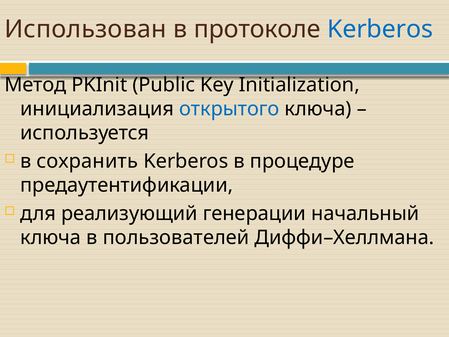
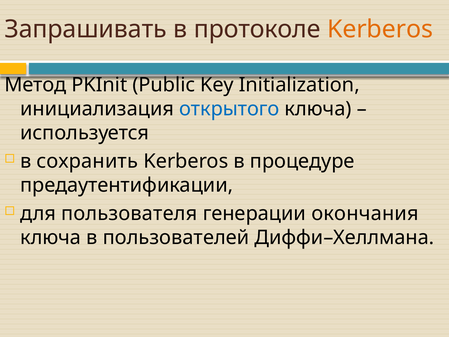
Использован: Использован -> Запрашивать (86, 29)
Kerberos colour: blue -> orange (380, 29)
реализующий: реализующий -> пользователя (129, 214)
начальный: начальный -> окончания (365, 214)
